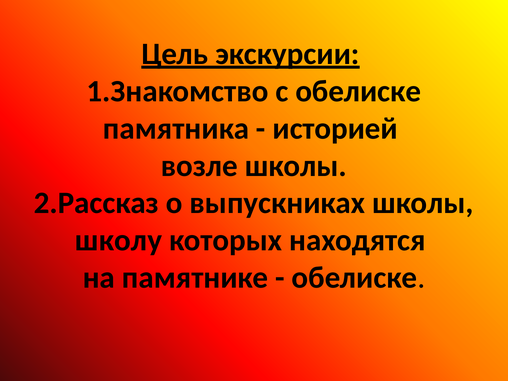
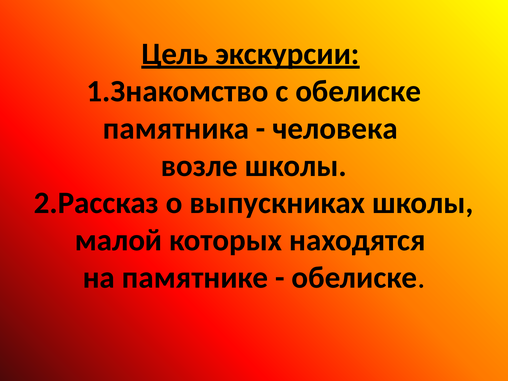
историей: историей -> человека (335, 128)
школу: школу -> малой (119, 240)
